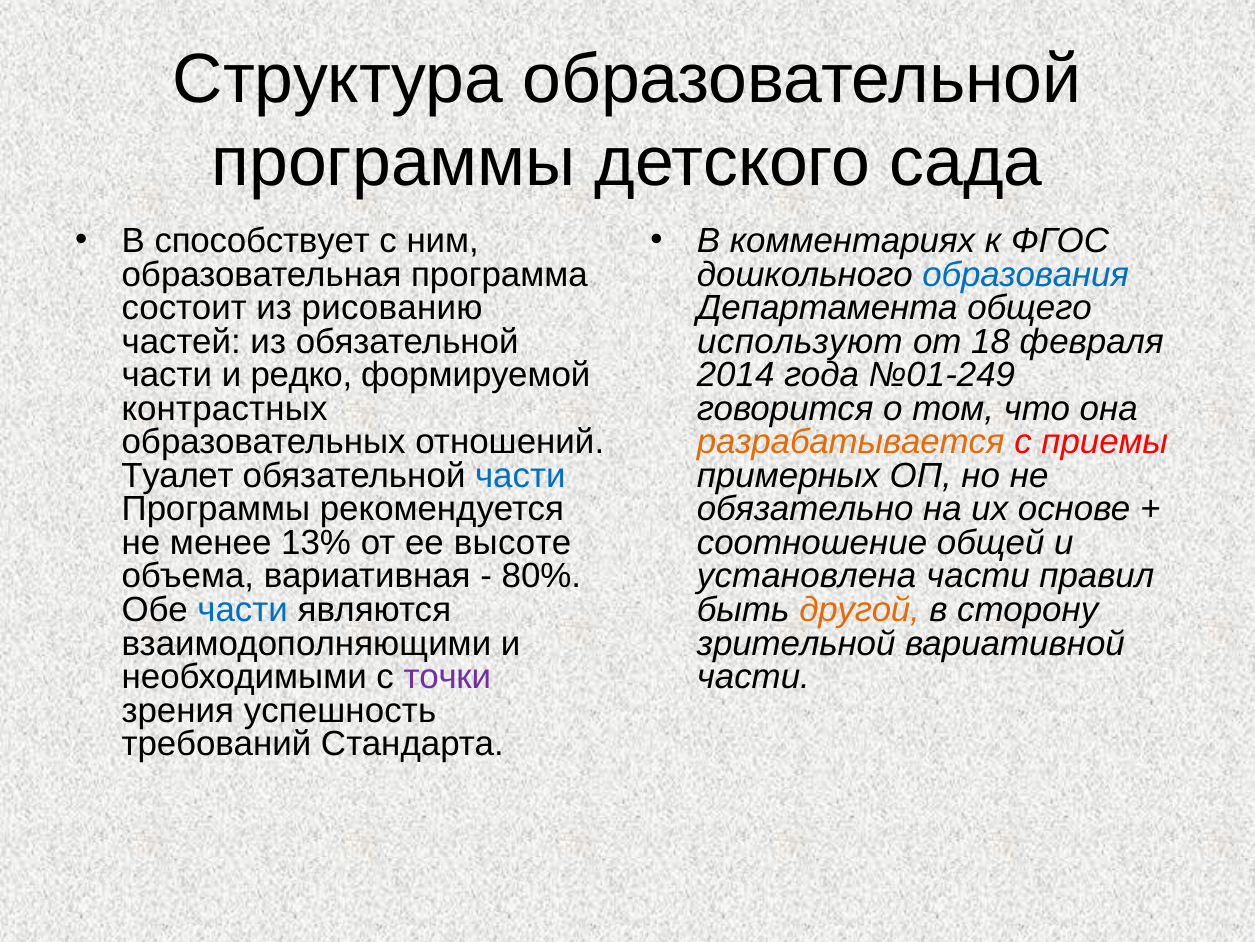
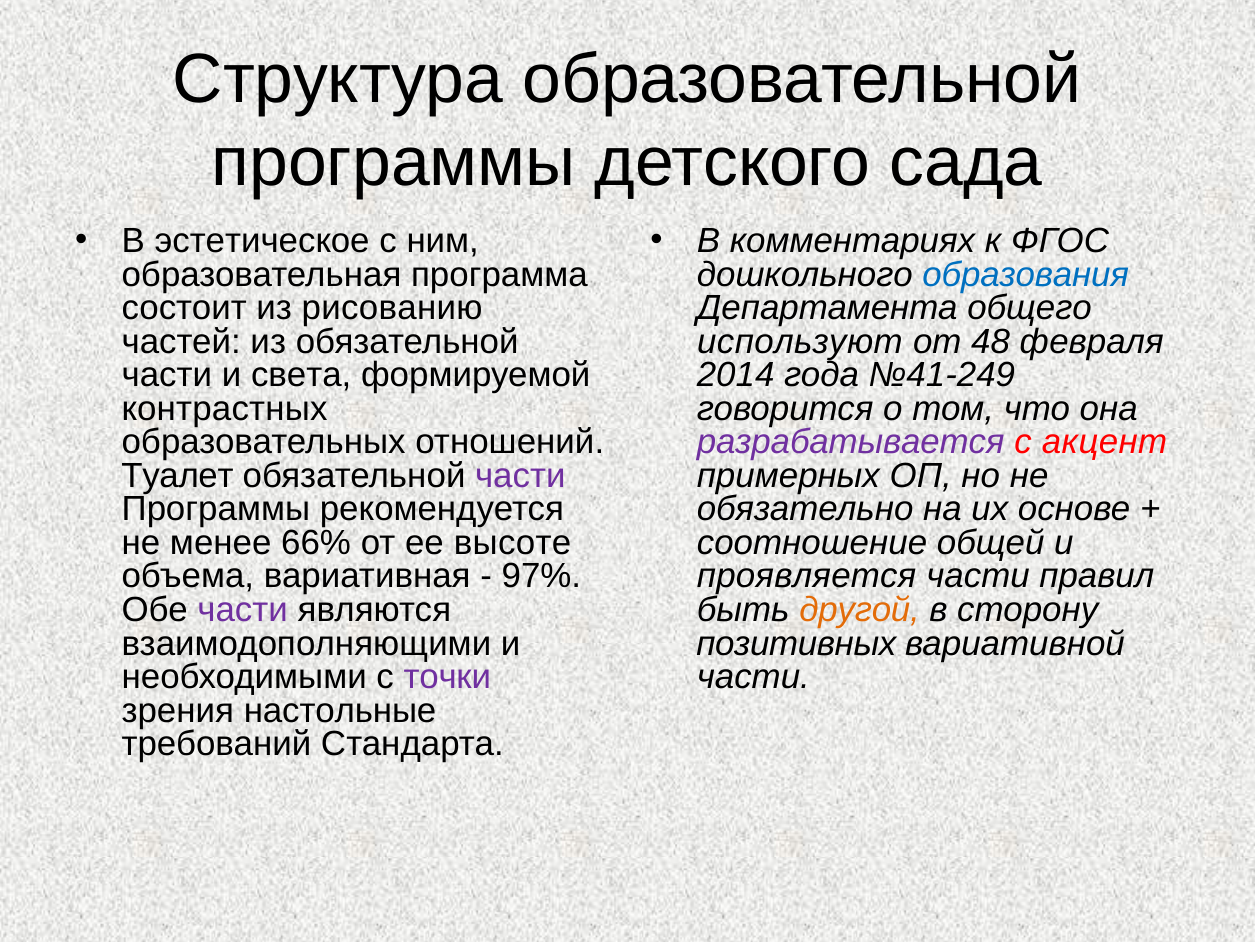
способствует: способствует -> эстетическое (262, 241)
18: 18 -> 48 (991, 342)
редко: редко -> света (301, 375)
№01-249: №01-249 -> №41-249 (942, 375)
разрабатывается colour: orange -> purple (851, 442)
приемы: приемы -> акцент (1105, 442)
части colour: blue -> purple (520, 476)
13%: 13% -> 66% (316, 543)
80%: 80% -> 97% (541, 576)
установлена: установлена -> проявляется (807, 576)
части colour: blue -> purple (243, 610)
зрительной: зрительной -> позитивных (796, 643)
успешность: успешность -> настольные (340, 710)
